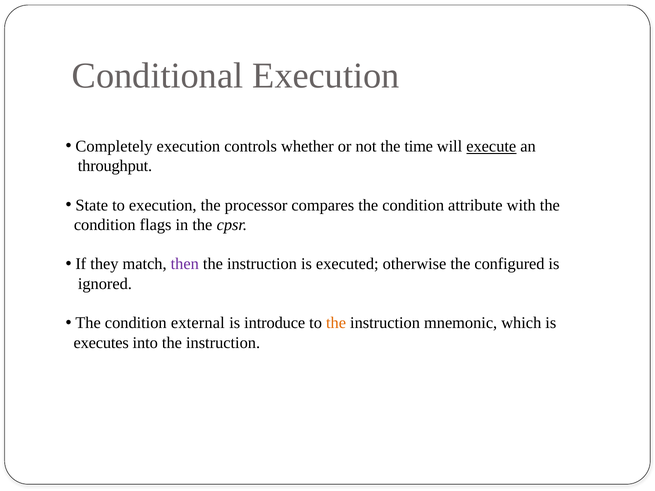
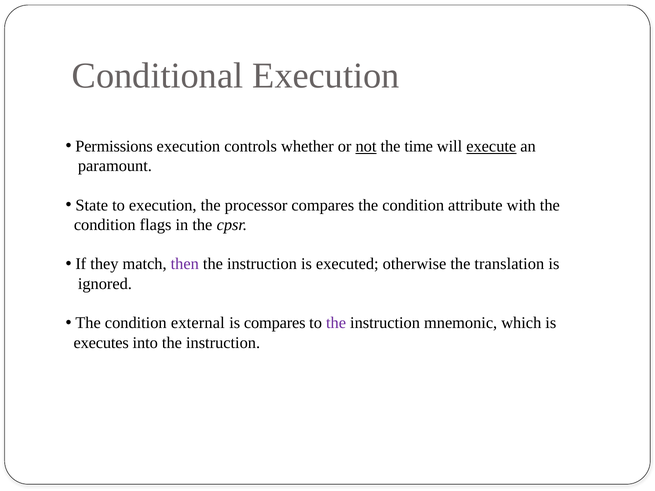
Completely: Completely -> Permissions (114, 146)
not underline: none -> present (366, 146)
throughput: throughput -> paramount (115, 166)
configured: configured -> translation (509, 264)
is introduce: introduce -> compares (275, 323)
the colour: orange -> purple (336, 323)
